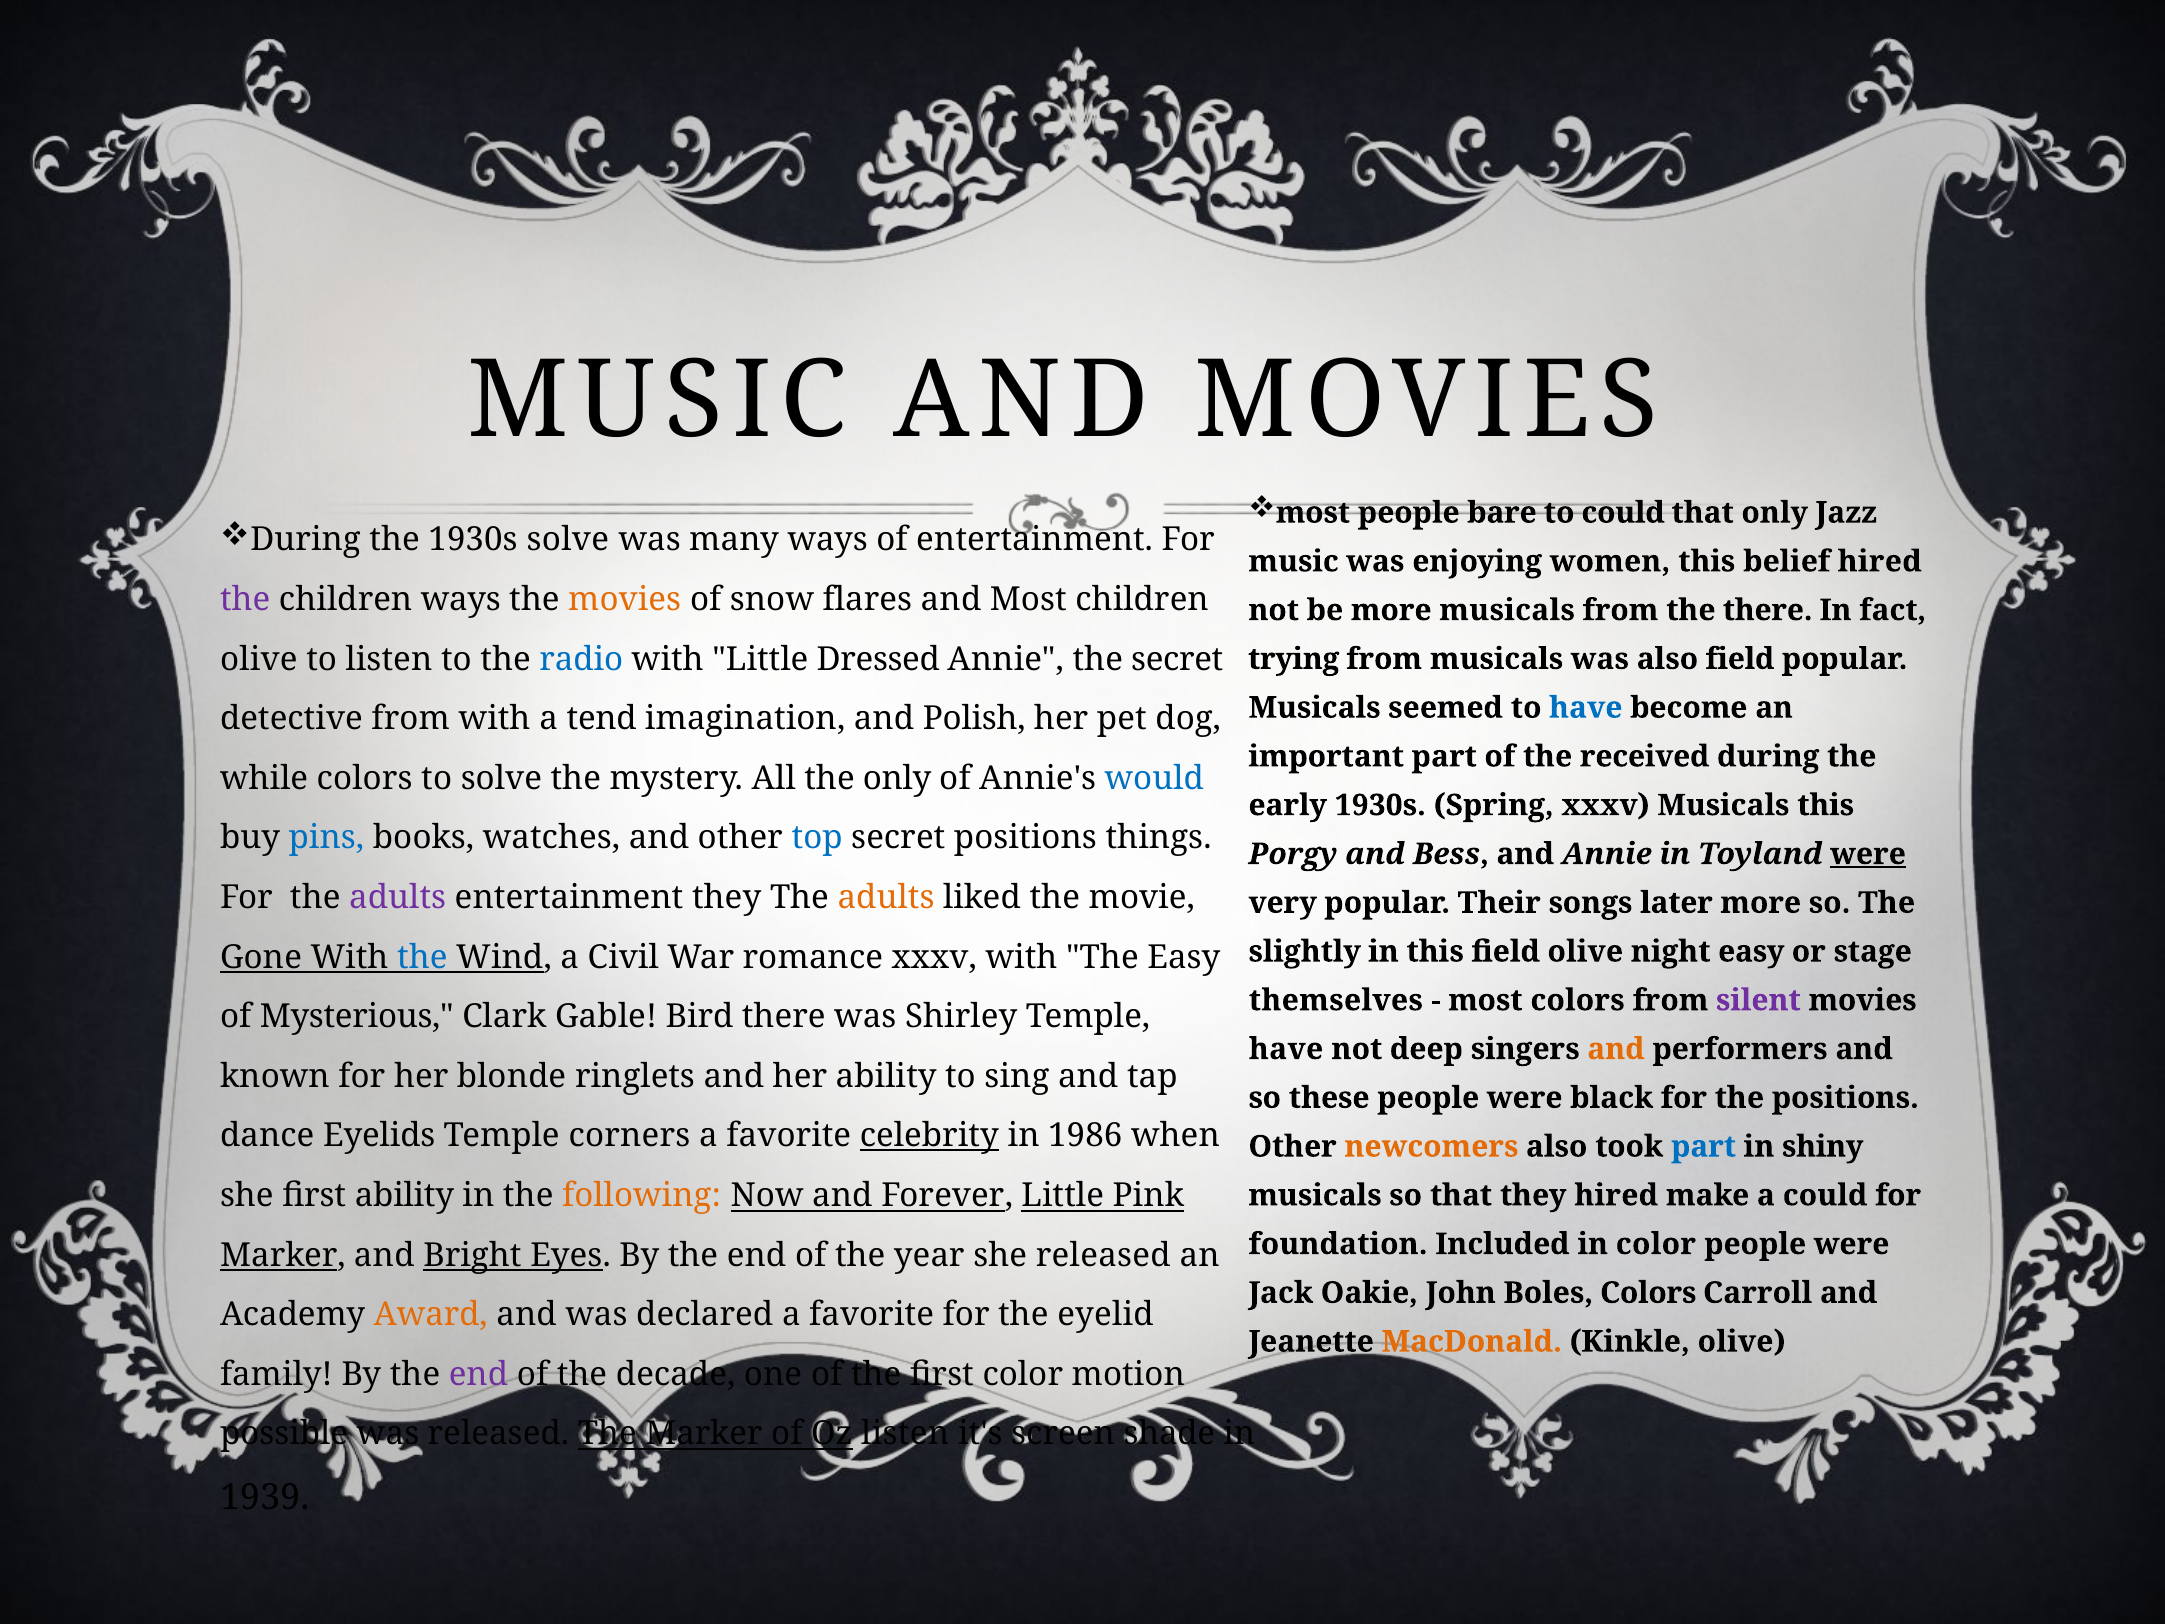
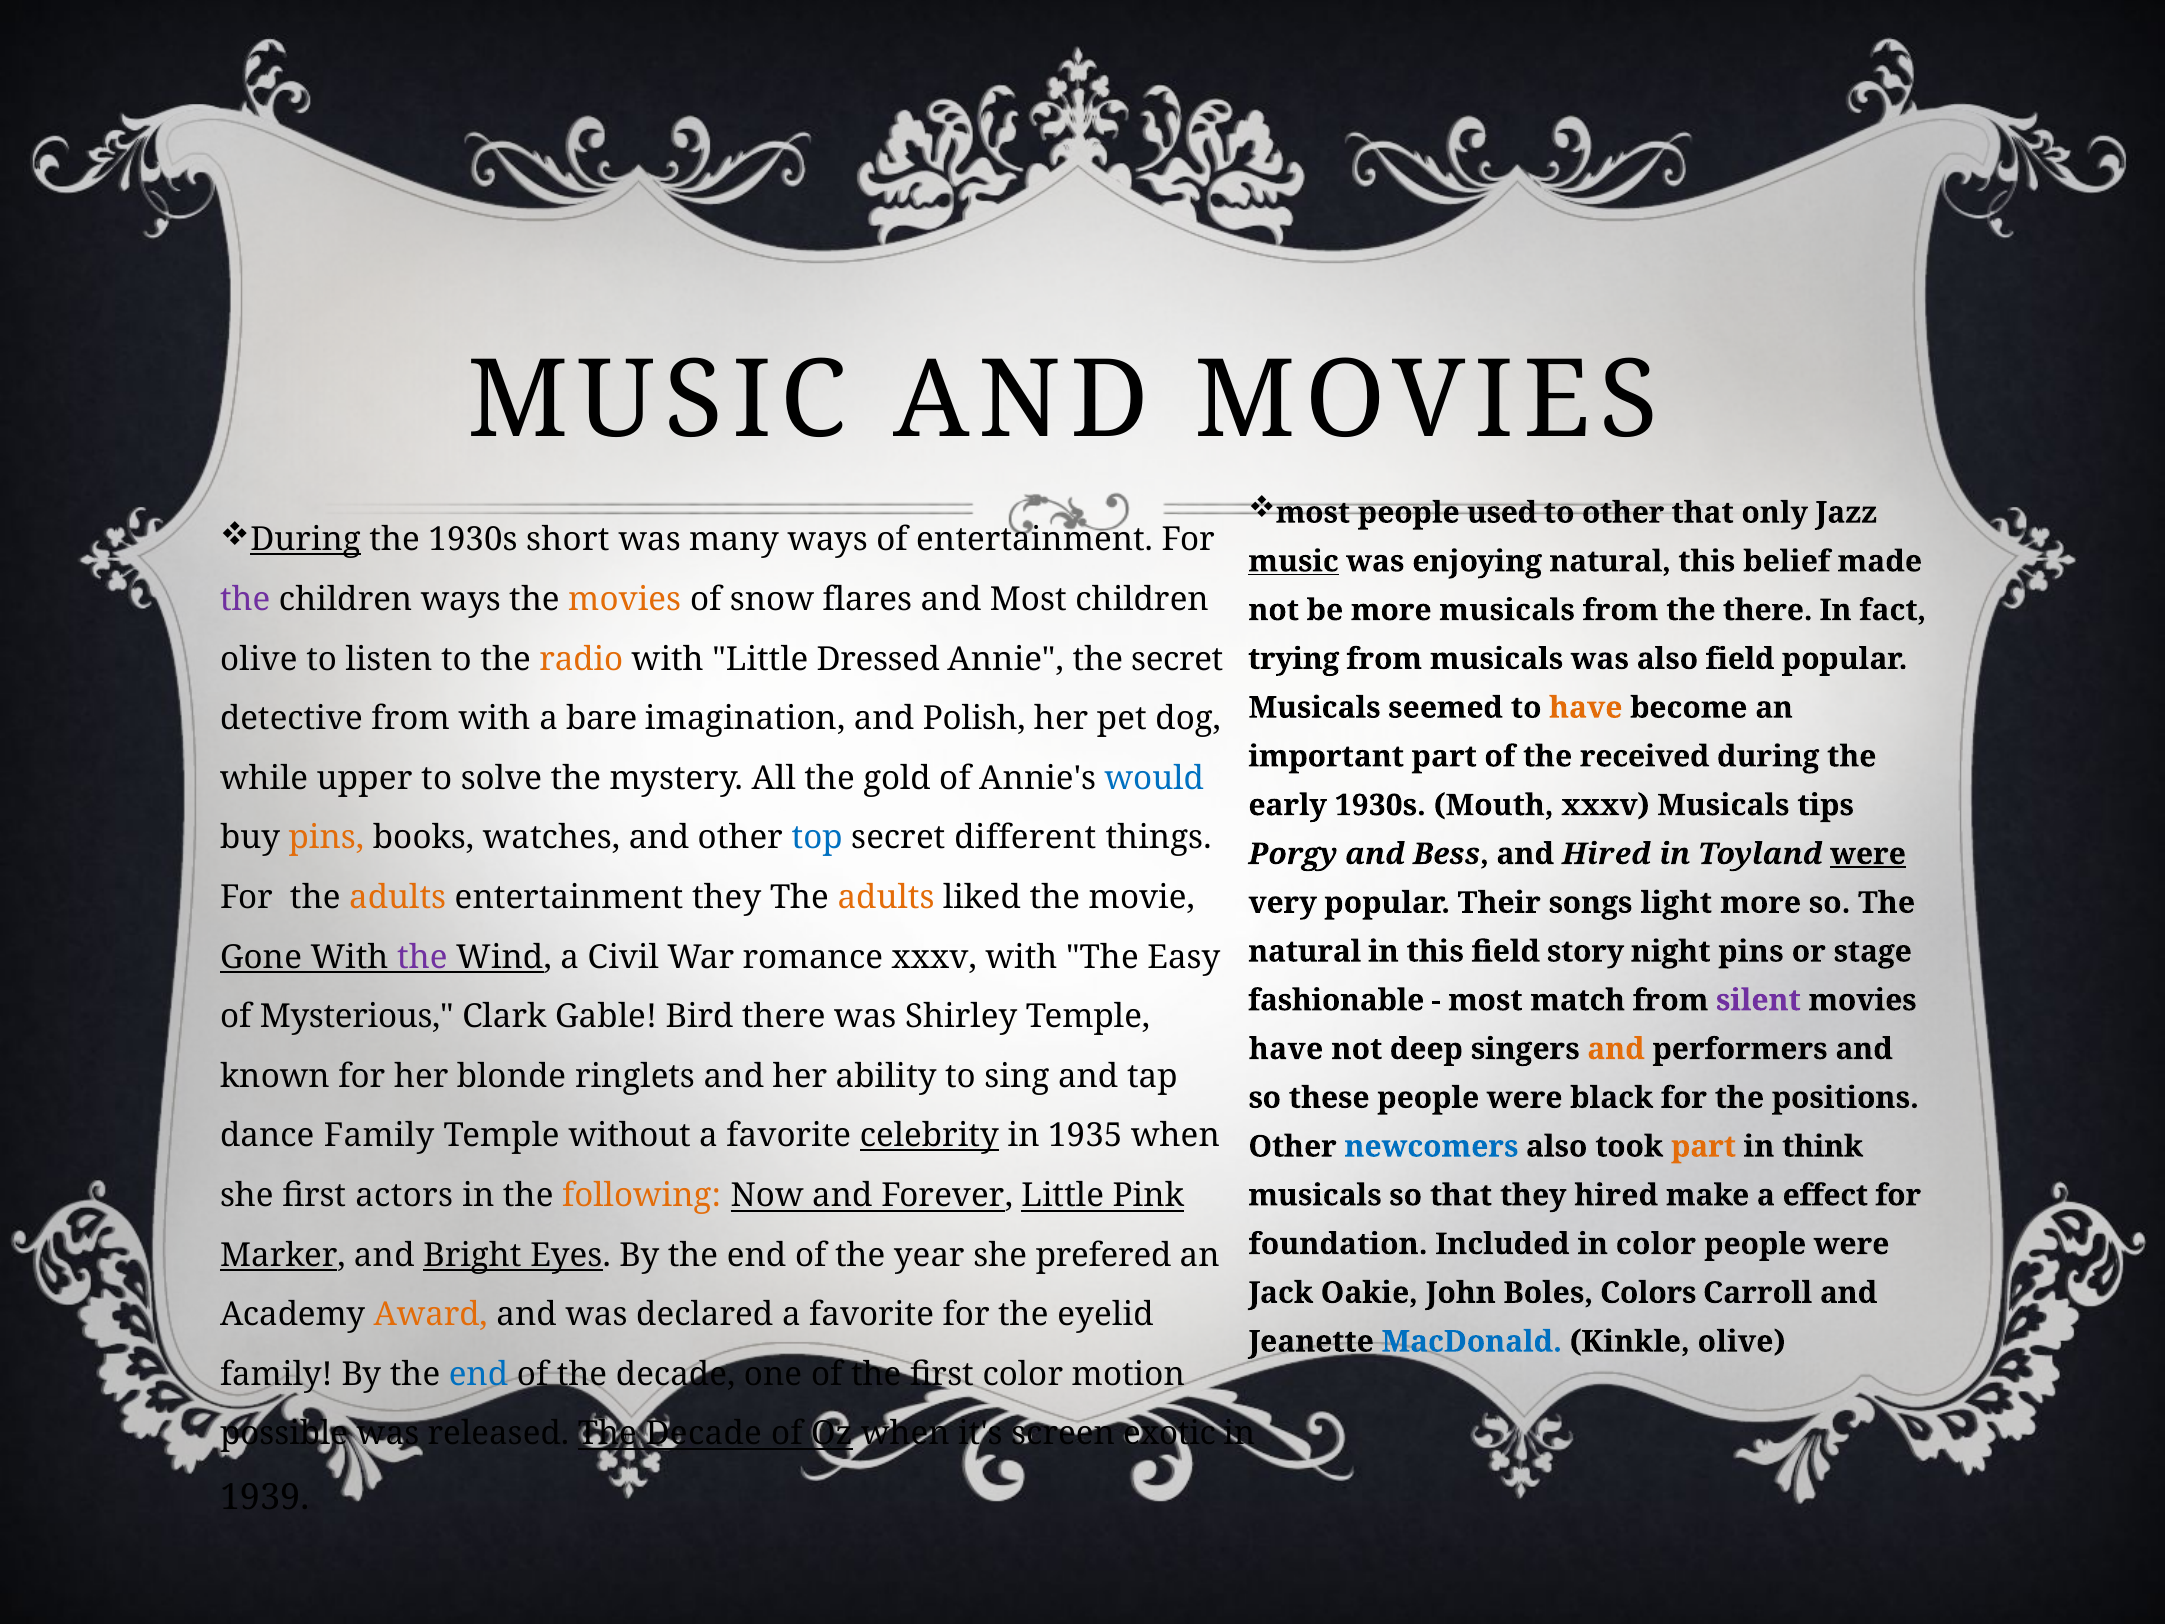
bare: bare -> used (1502, 513)
to could: could -> other (1623, 513)
During underline: none -> present (306, 540)
1930s solve: solve -> short (568, 540)
music underline: none -> present (1294, 561)
enjoying women: women -> natural (1610, 561)
belief hired: hired -> made (1880, 561)
radio colour: blue -> orange (581, 659)
have colour: blue -> orange (1586, 708)
tend: tend -> bare (602, 719)
while colors: colors -> upper (365, 778)
the only: only -> gold (897, 778)
Spring: Spring -> Mouth (1494, 805)
Musicals this: this -> tips (1826, 805)
pins colour: blue -> orange (326, 838)
secret positions: positions -> different (1025, 838)
and Annie: Annie -> Hired (1607, 854)
adults colour: purple -> orange (398, 897)
later: later -> light (1676, 903)
slightly: slightly -> natural (1305, 951)
field olive: olive -> story (1585, 951)
night easy: easy -> pins (1751, 951)
the colour: blue -> purple (422, 957)
themselves: themselves -> fashionable (1336, 1000)
most colors: colors -> match (1578, 1000)
dance Eyelids: Eyelids -> Family (379, 1136)
corners: corners -> without (630, 1136)
1986: 1986 -> 1935 (1085, 1136)
newcomers colour: orange -> blue (1431, 1146)
part colour: blue -> orange (1704, 1146)
shiny: shiny -> think (1823, 1146)
first ability: ability -> actors (404, 1195)
a could: could -> effect (1825, 1195)
she released: released -> prefered (1104, 1255)
MacDonald colour: orange -> blue (1472, 1341)
end colour: purple -> blue (478, 1374)
released The Marker: Marker -> Decade (704, 1434)
Oz listen: listen -> when (905, 1434)
shade: shade -> exotic (1169, 1434)
